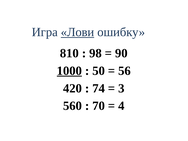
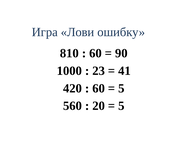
Лови underline: present -> none (78, 32)
98: 98 -> 60 (95, 53)
1000 underline: present -> none (69, 71)
50: 50 -> 23 (99, 71)
56: 56 -> 41 (125, 71)
74: 74 -> 60 (99, 88)
3: 3 -> 5 (121, 88)
70: 70 -> 20 (99, 106)
4: 4 -> 5 (121, 106)
